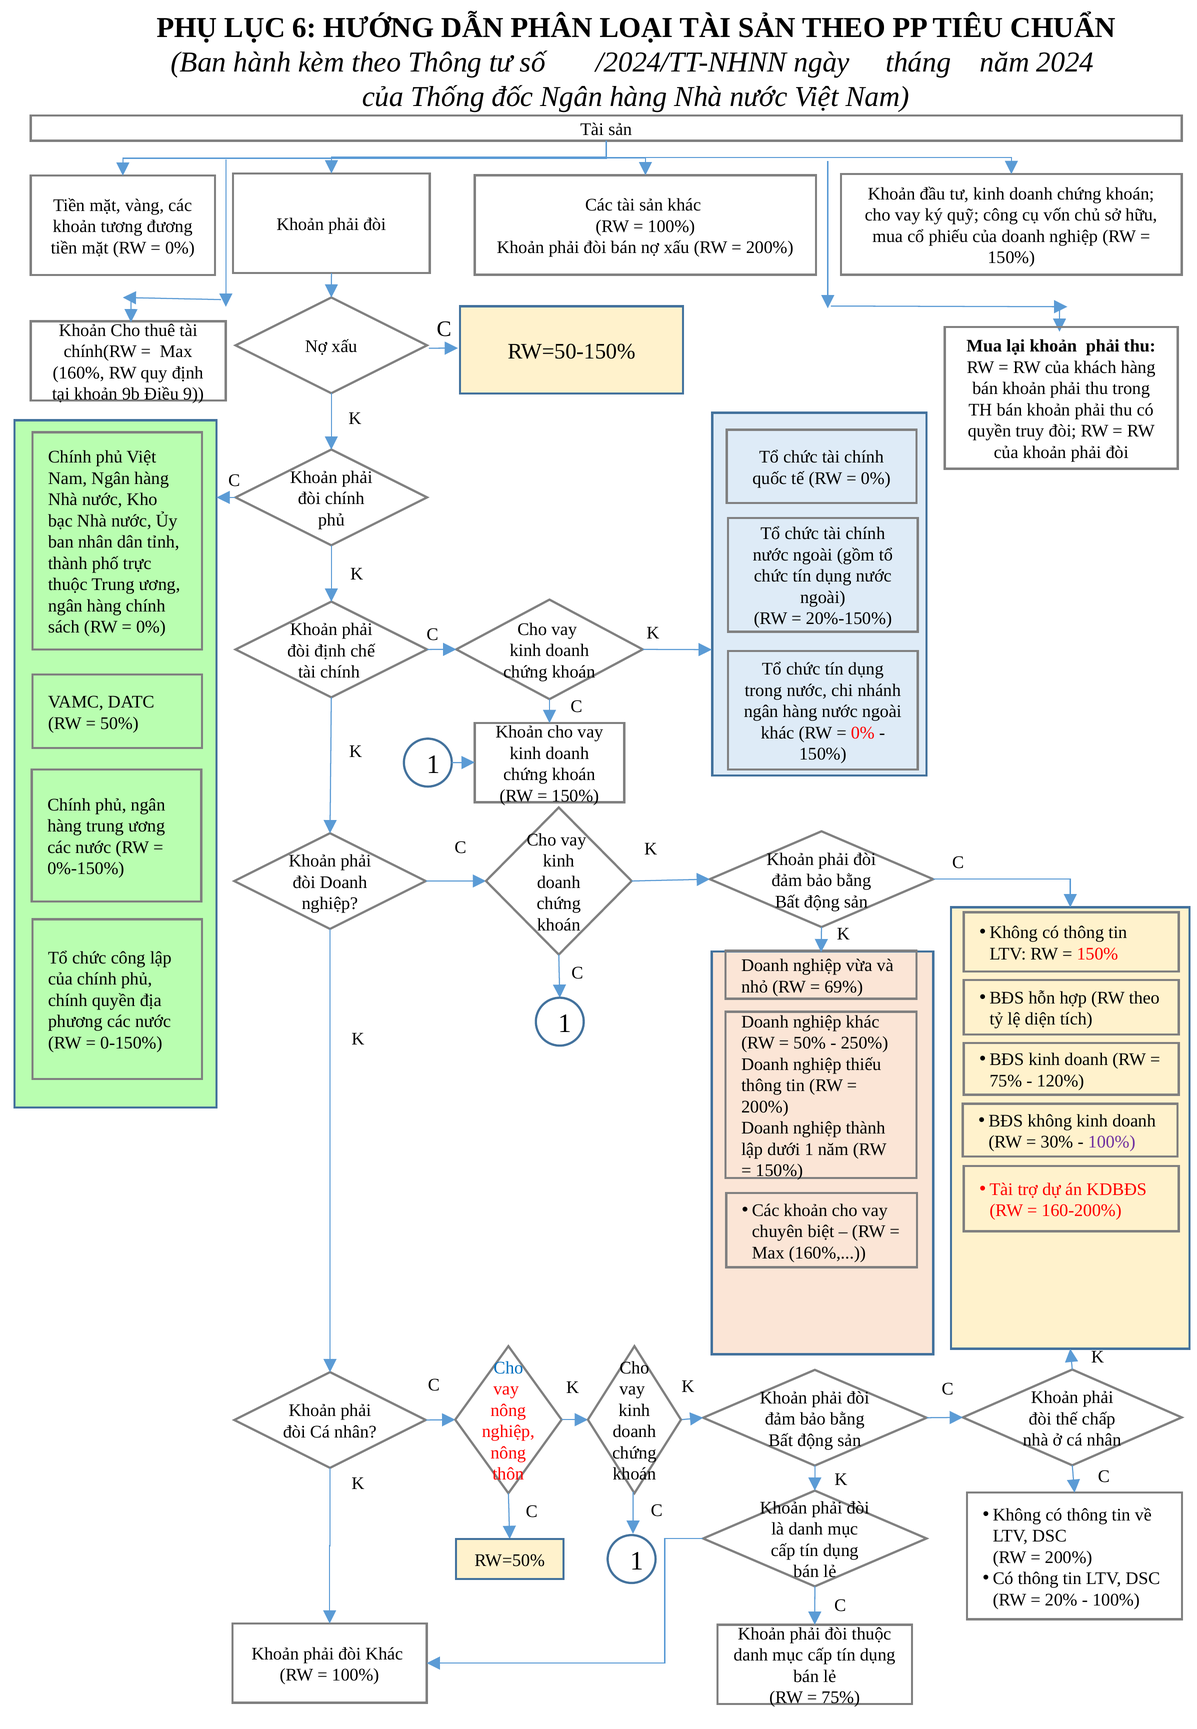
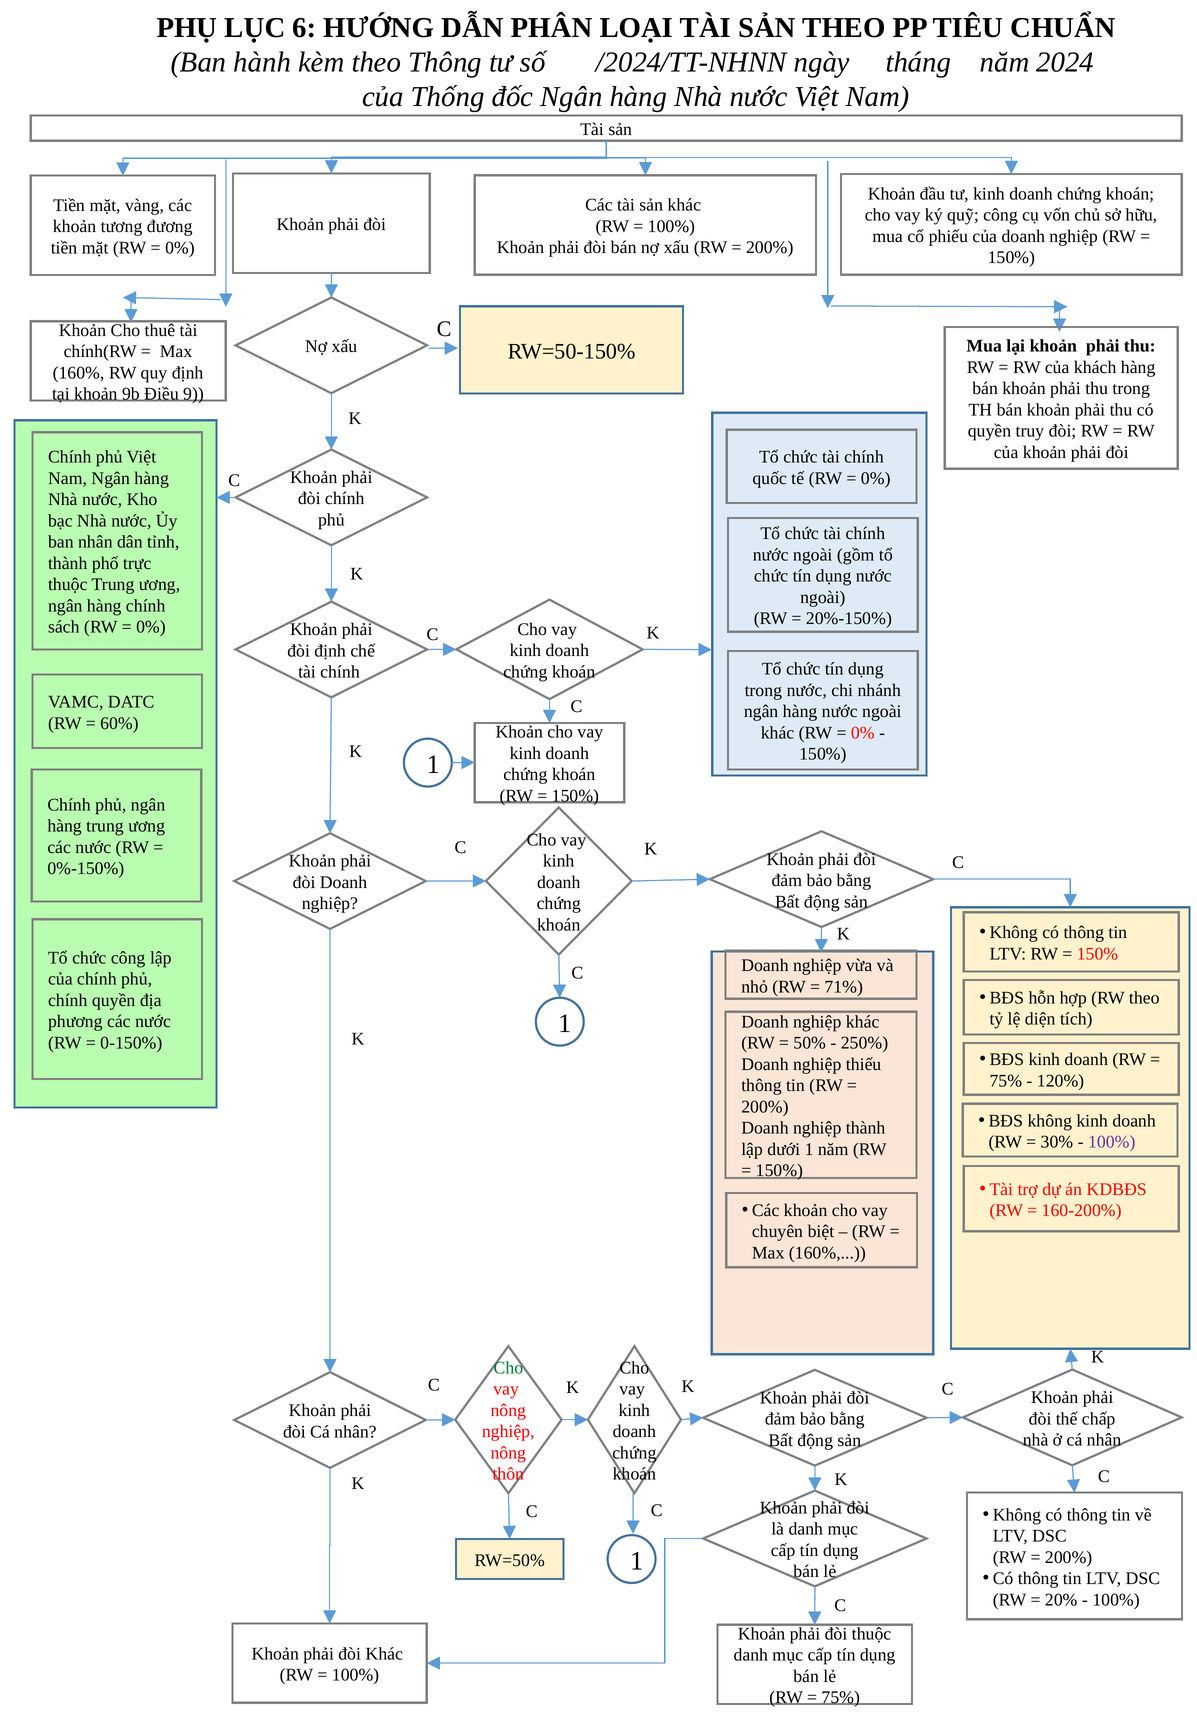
50%: 50% -> 60% (119, 723)
69%: 69% -> 71% (844, 987)
Cho colour: blue -> green (508, 1368)
